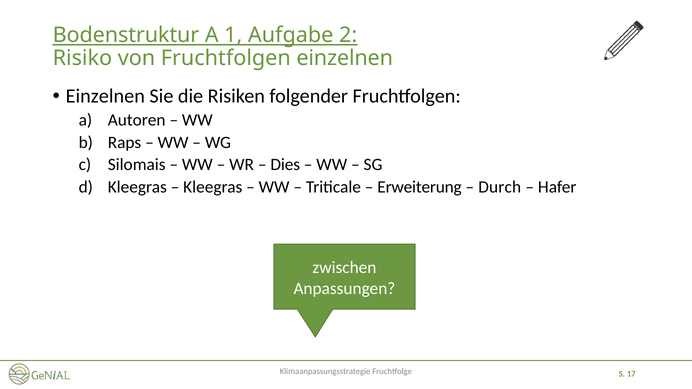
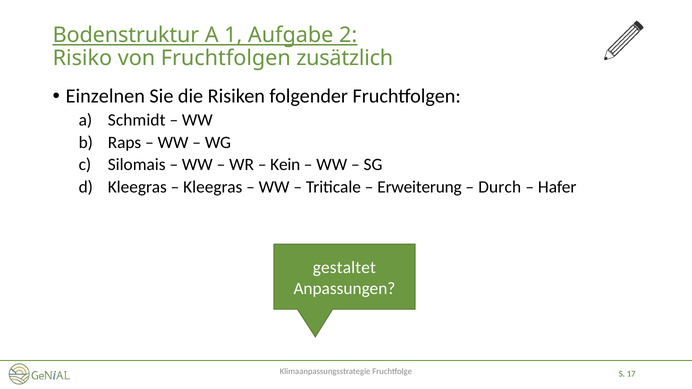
Fruchtfolgen einzelnen: einzelnen -> zusätzlich (345, 58)
Autoren: Autoren -> Schmidt (137, 120)
Dies: Dies -> Kein (285, 165)
zwischen: zwischen -> gestaltet (344, 268)
